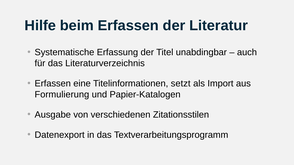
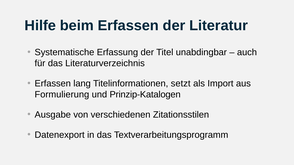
eine: eine -> lang (82, 84)
Papier-Katalogen: Papier-Katalogen -> Prinzip-Katalogen (145, 95)
